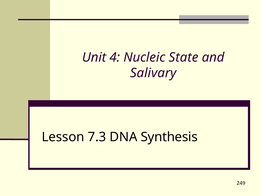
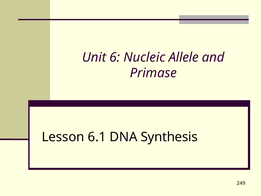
4: 4 -> 6 (115, 57)
State: State -> Allele (184, 57)
Salivary: Salivary -> Primase (153, 73)
7.3: 7.3 -> 6.1 (97, 137)
